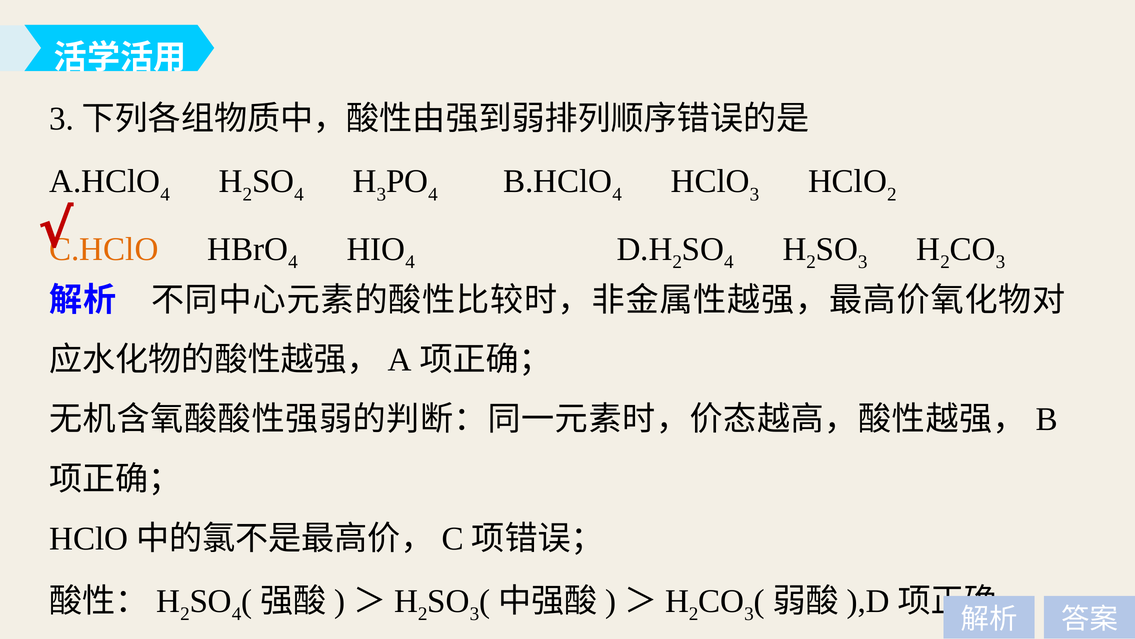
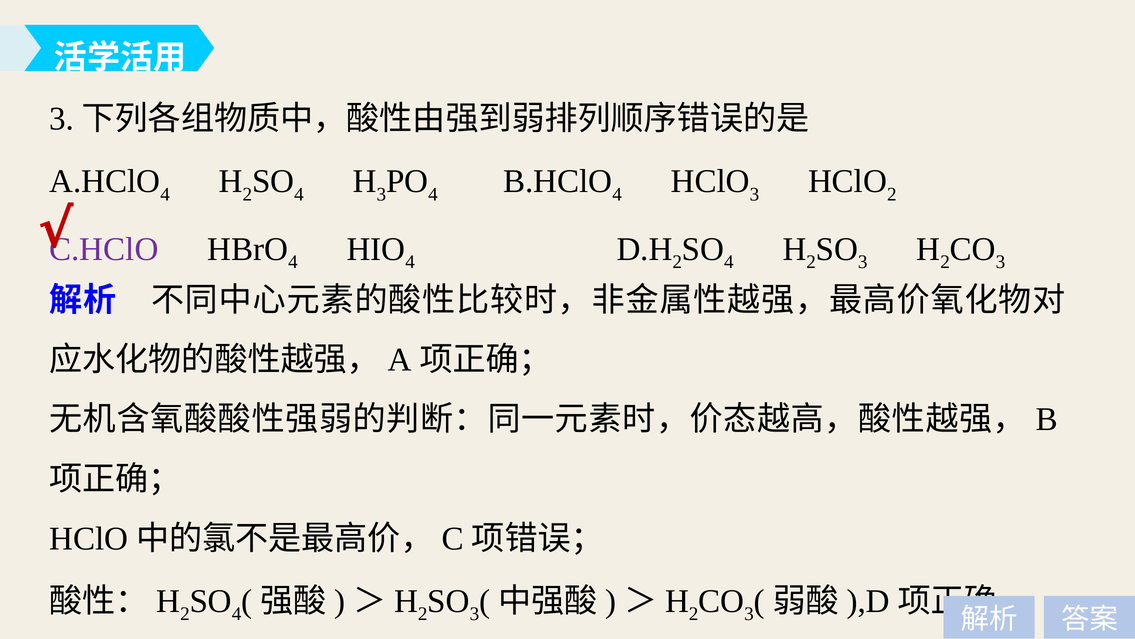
C.HClO colour: orange -> purple (104, 249)
